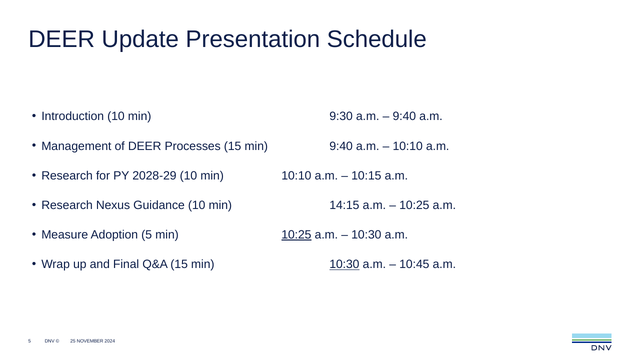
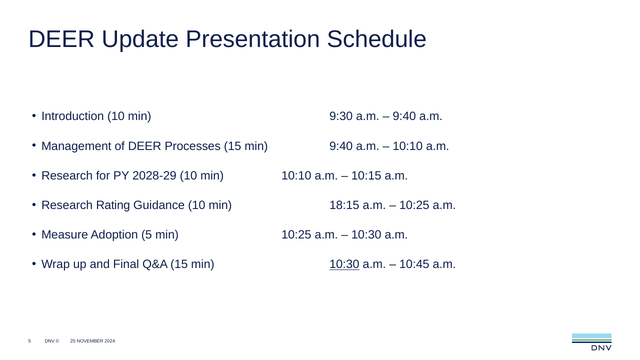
Nexus: Nexus -> Rating (113, 205)
14:15: 14:15 -> 18:15 (344, 205)
10:25 underline: present -> none (296, 235)
